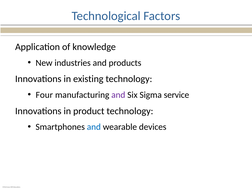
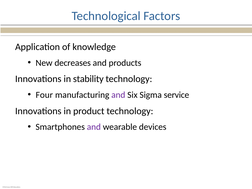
industries: industries -> decreases (73, 63)
existing: existing -> stability (88, 79)
and colour: blue -> purple (94, 127)
